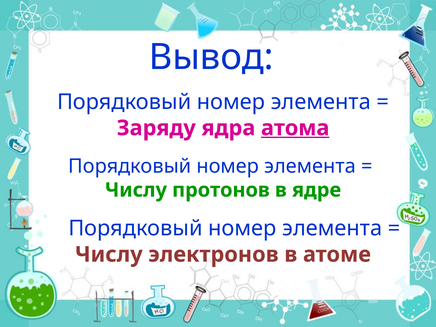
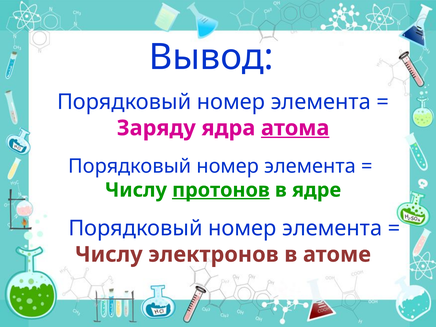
протонов underline: none -> present (221, 190)
